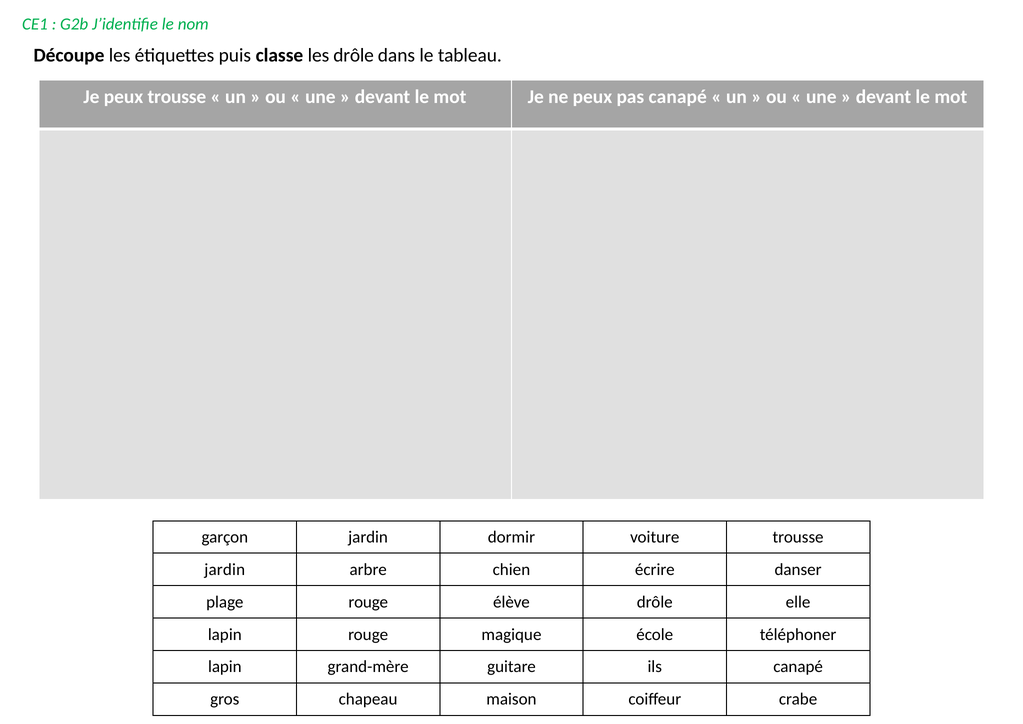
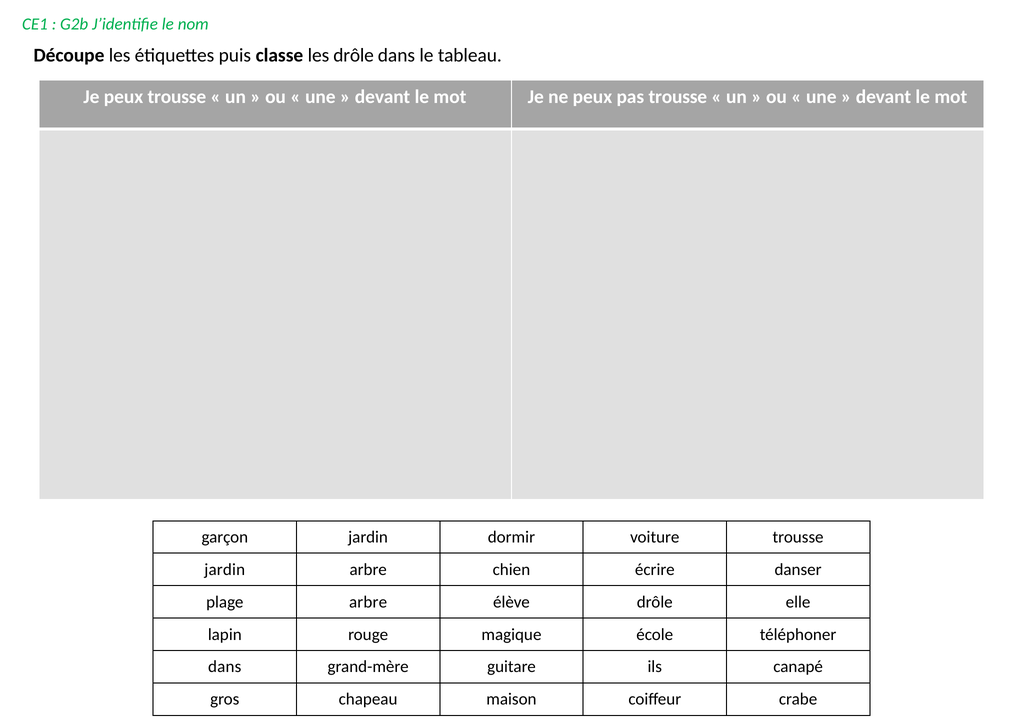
pas canapé: canapé -> trousse (678, 97)
plage rouge: rouge -> arbre (368, 601)
lapin: lapin -> dans (225, 666)
